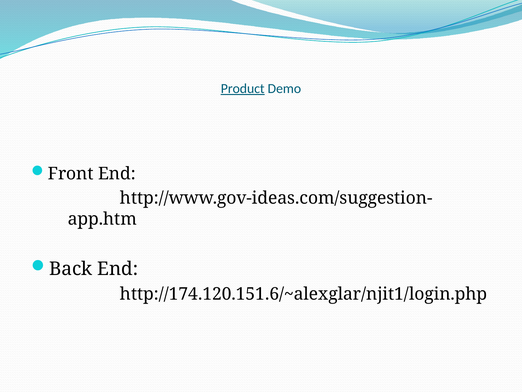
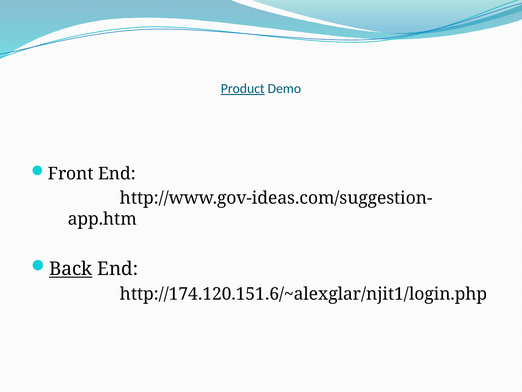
Back underline: none -> present (71, 269)
